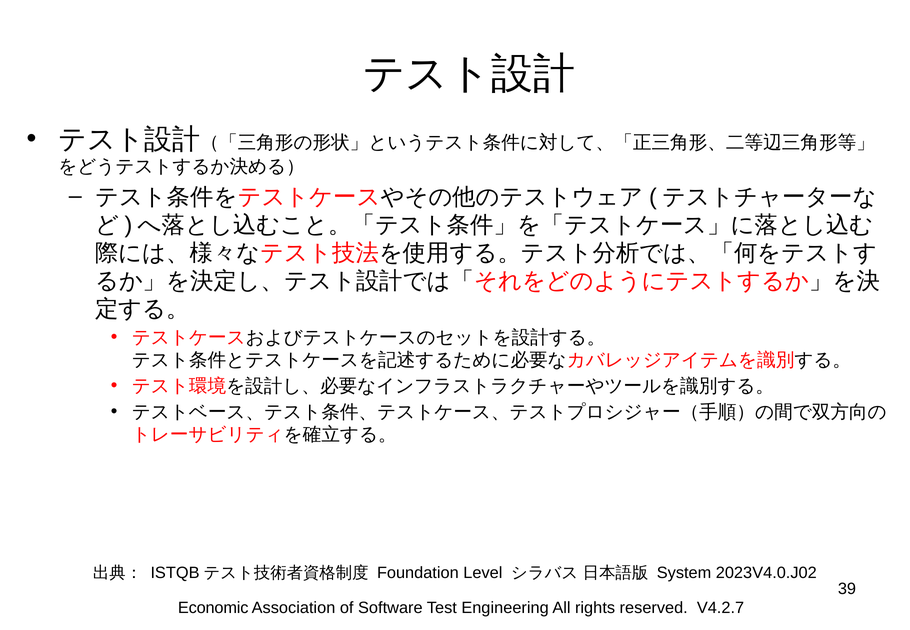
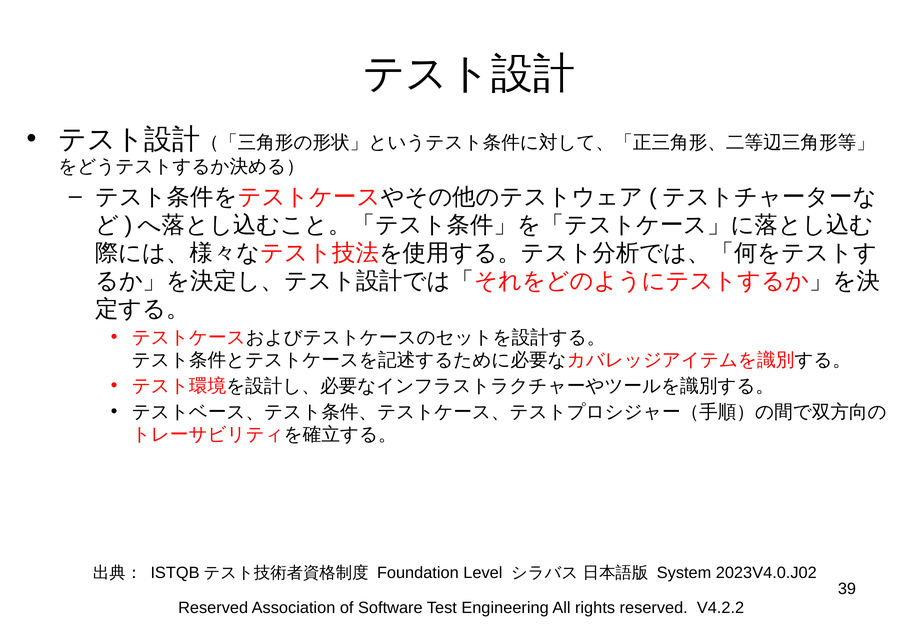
Economic: Economic -> Reserved (213, 608)
V4.2.7: V4.2.7 -> V4.2.2 (721, 608)
